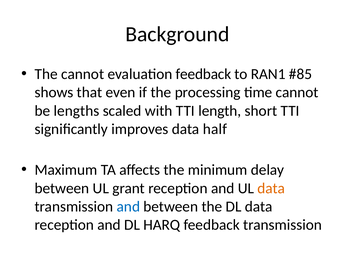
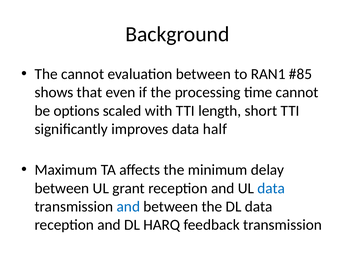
evaluation feedback: feedback -> between (203, 74)
lengths: lengths -> options (77, 111)
data colour: orange -> blue (271, 188)
